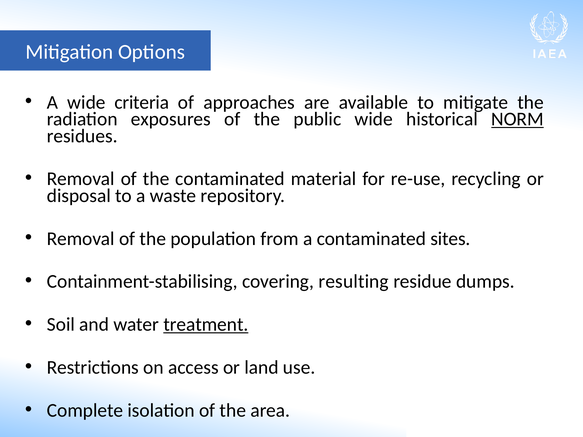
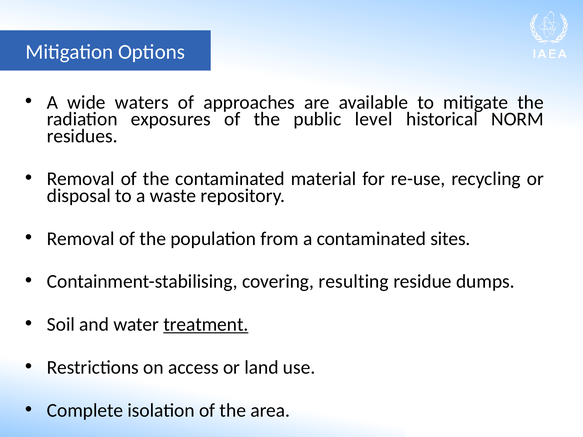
criteria: criteria -> waters (142, 102)
public wide: wide -> level (374, 119)
NORM underline: present -> none (517, 119)
